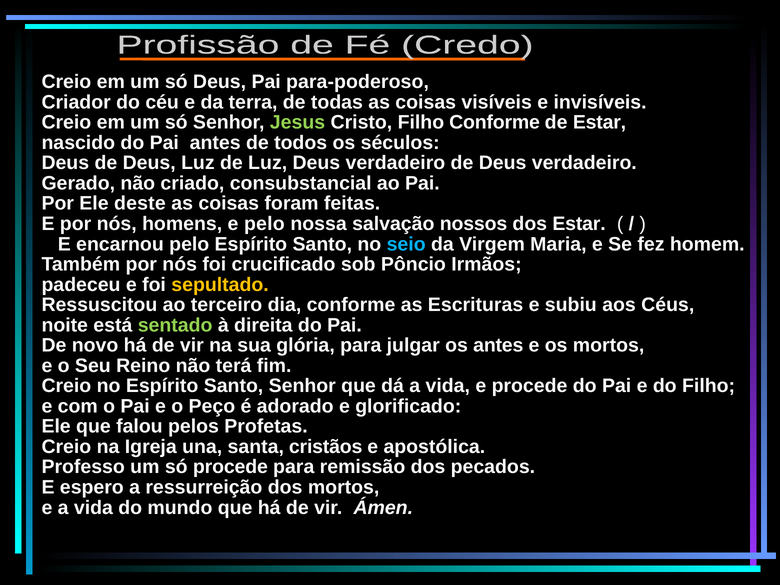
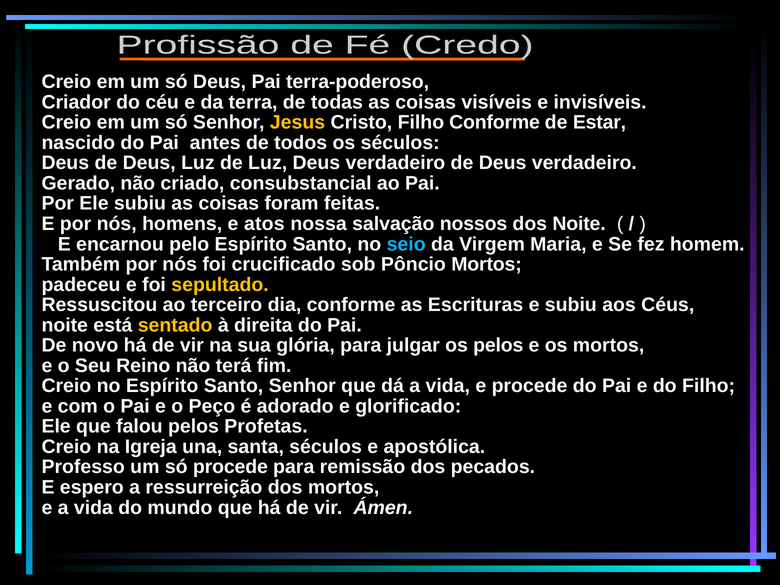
para-poderoso: para-poderoso -> terra-poderoso (358, 82)
Jesus colour: light green -> yellow (297, 122)
Ele deste: deste -> subiu (140, 204)
e pelo: pelo -> atos (264, 224)
dos Estar: Estar -> Noite (579, 224)
Pôncio Irmãos: Irmãos -> Mortos (487, 264)
sentado colour: light green -> yellow (175, 325)
os antes: antes -> pelos (498, 345)
santa cristãos: cristãos -> séculos (326, 447)
